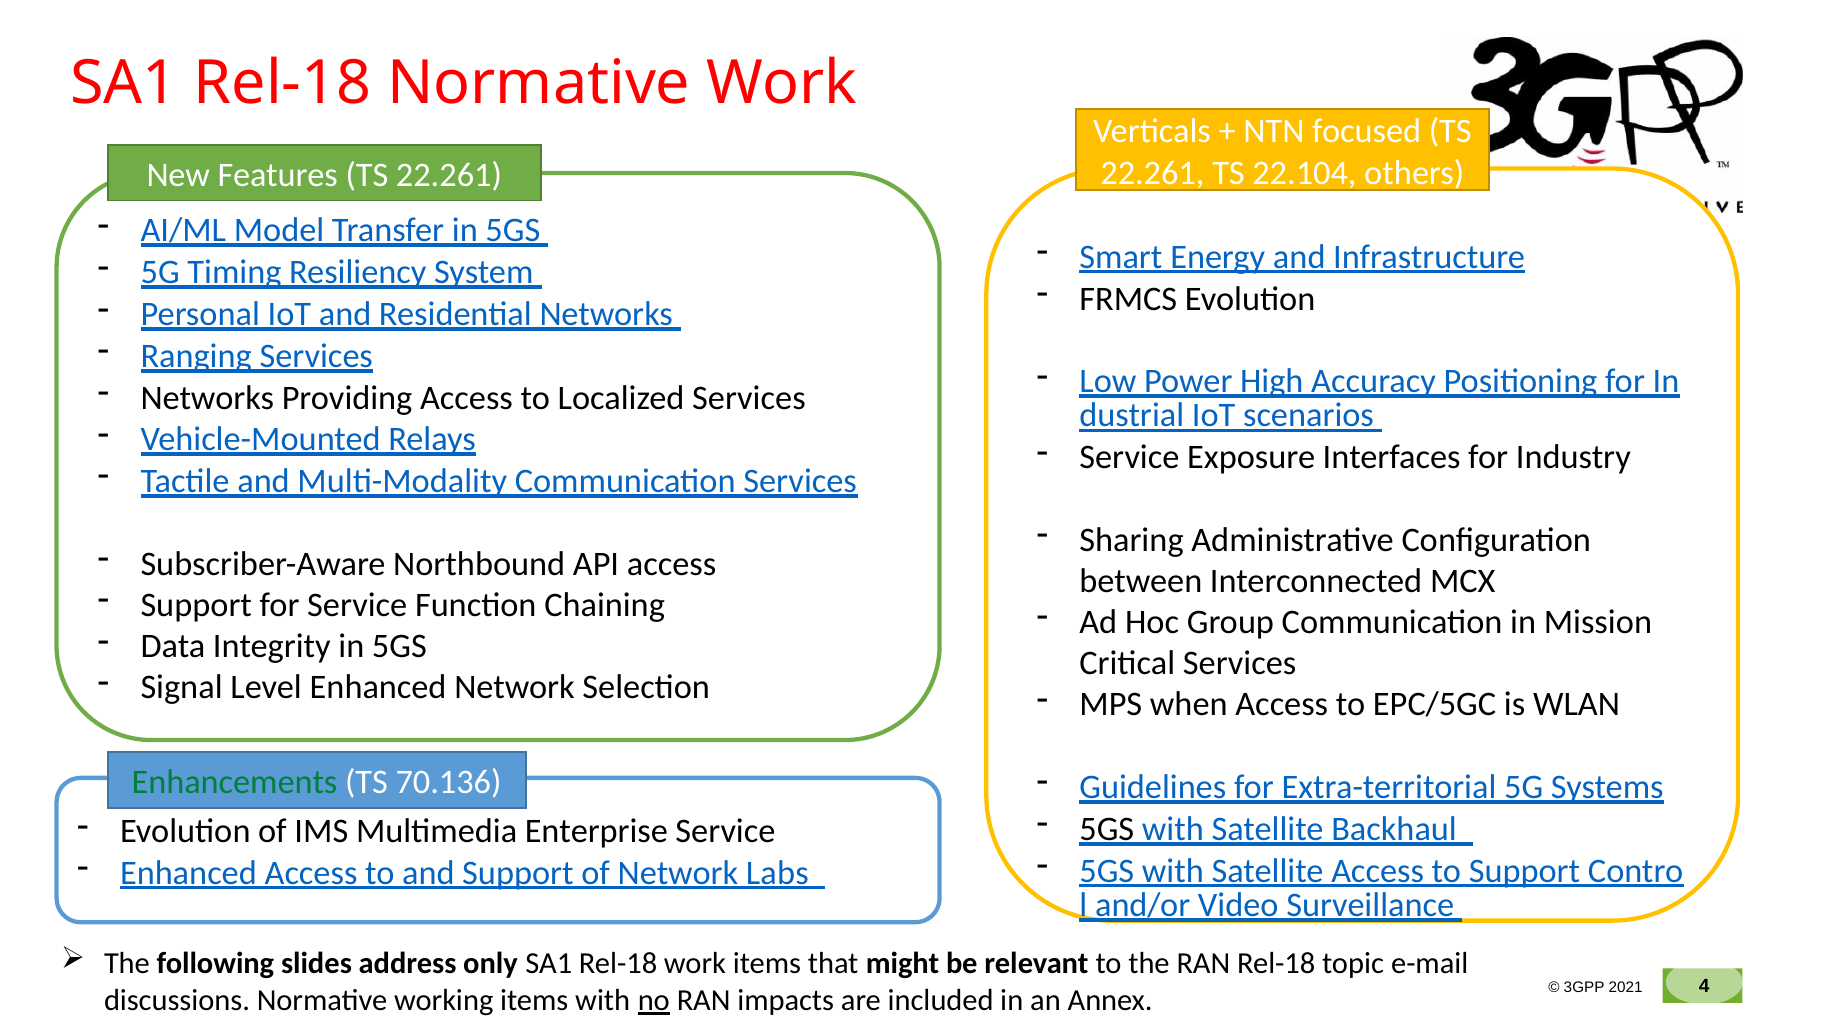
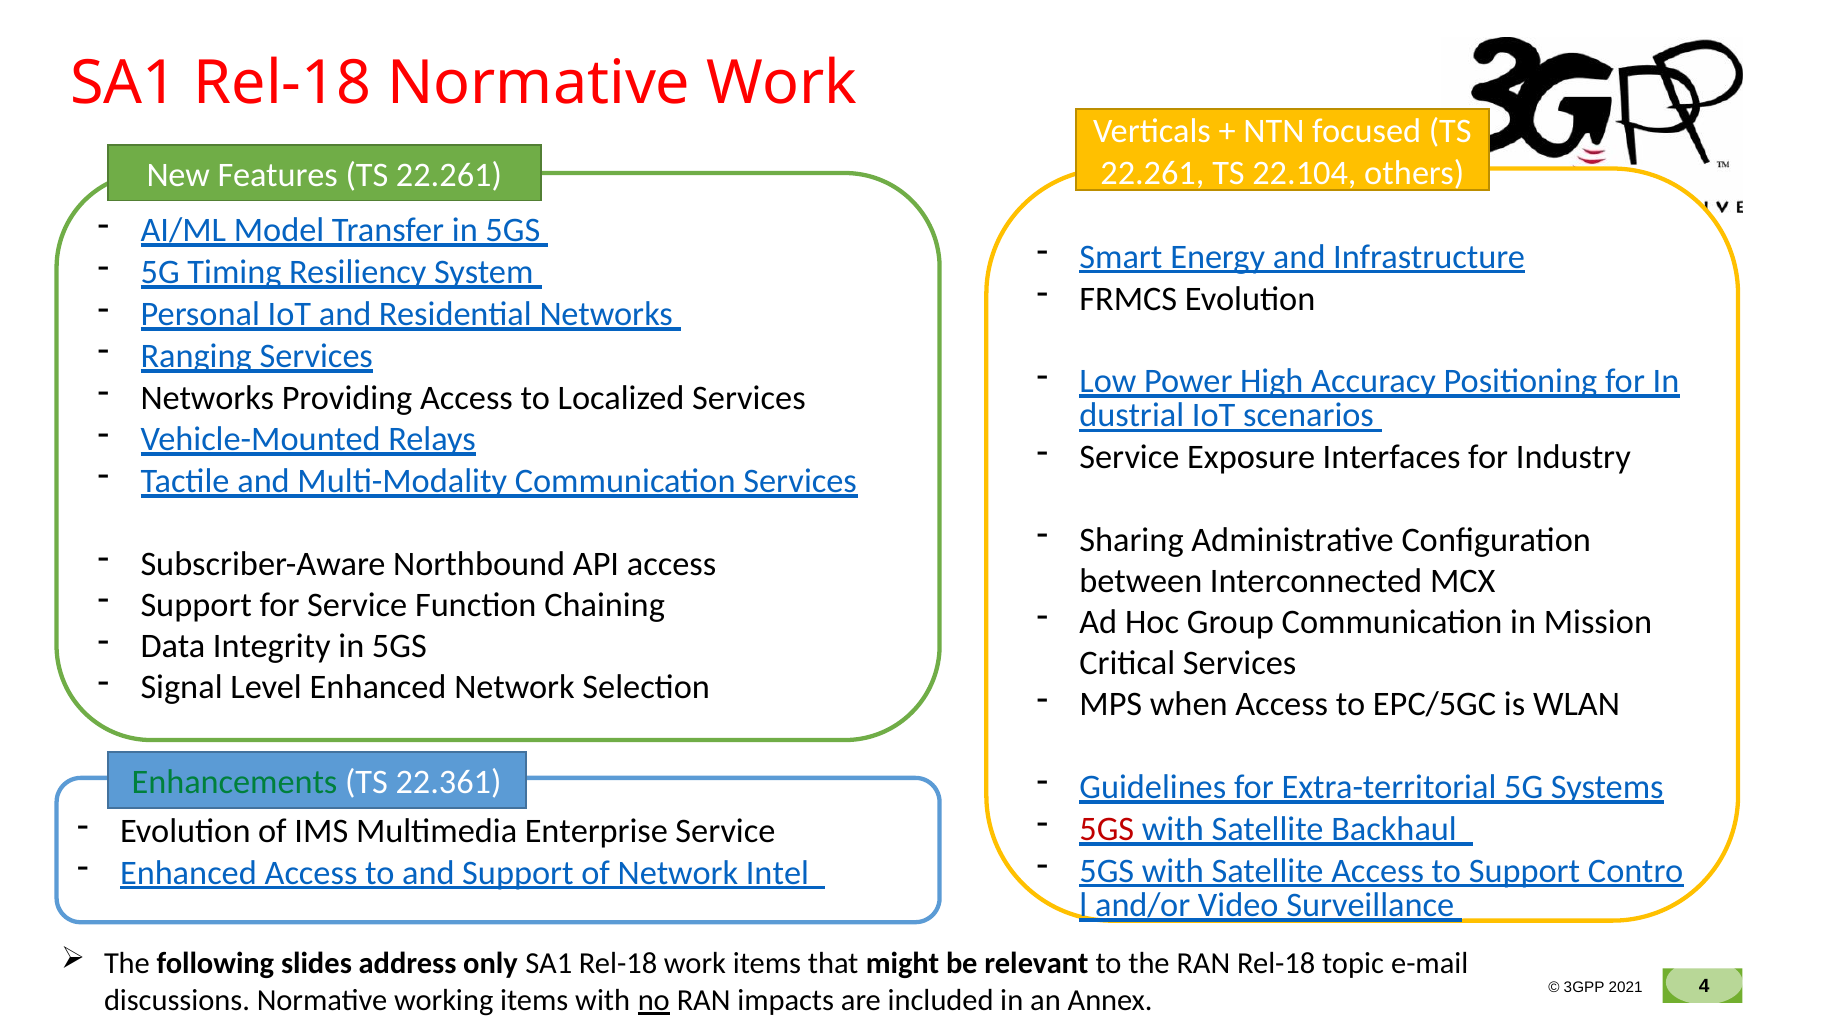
70.136: 70.136 -> 22.361 (449, 783)
5GS colour: black -> red (1107, 829)
Labs: Labs -> Intel (777, 873)
